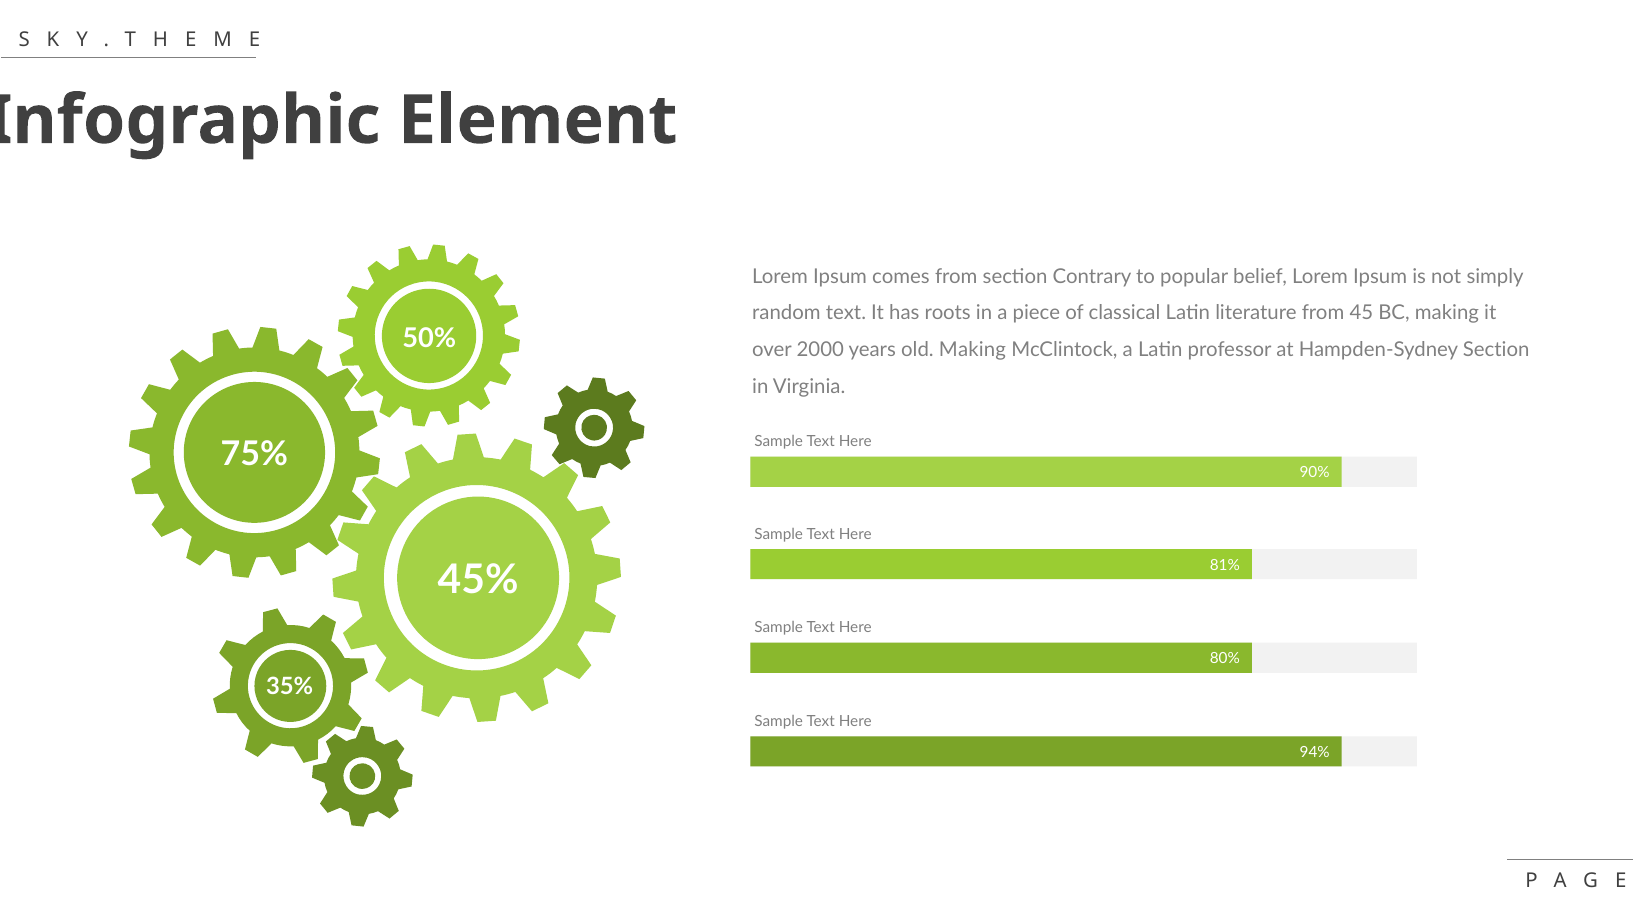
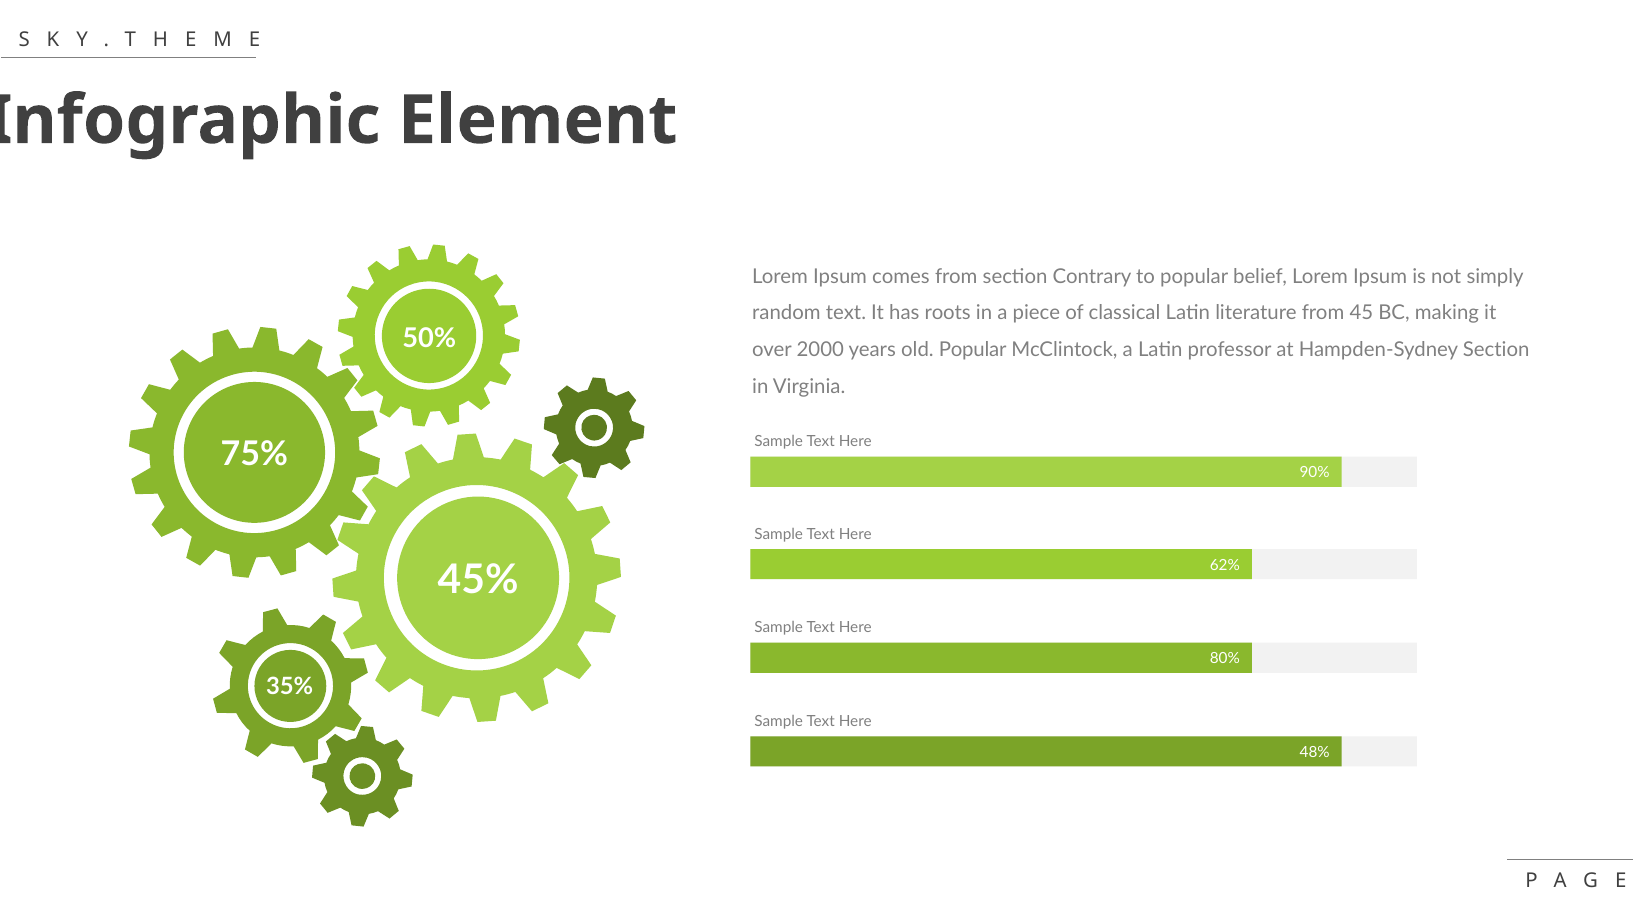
old Making: Making -> Popular (973, 350)
81%: 81% -> 62% (1225, 566)
94%: 94% -> 48% (1315, 753)
